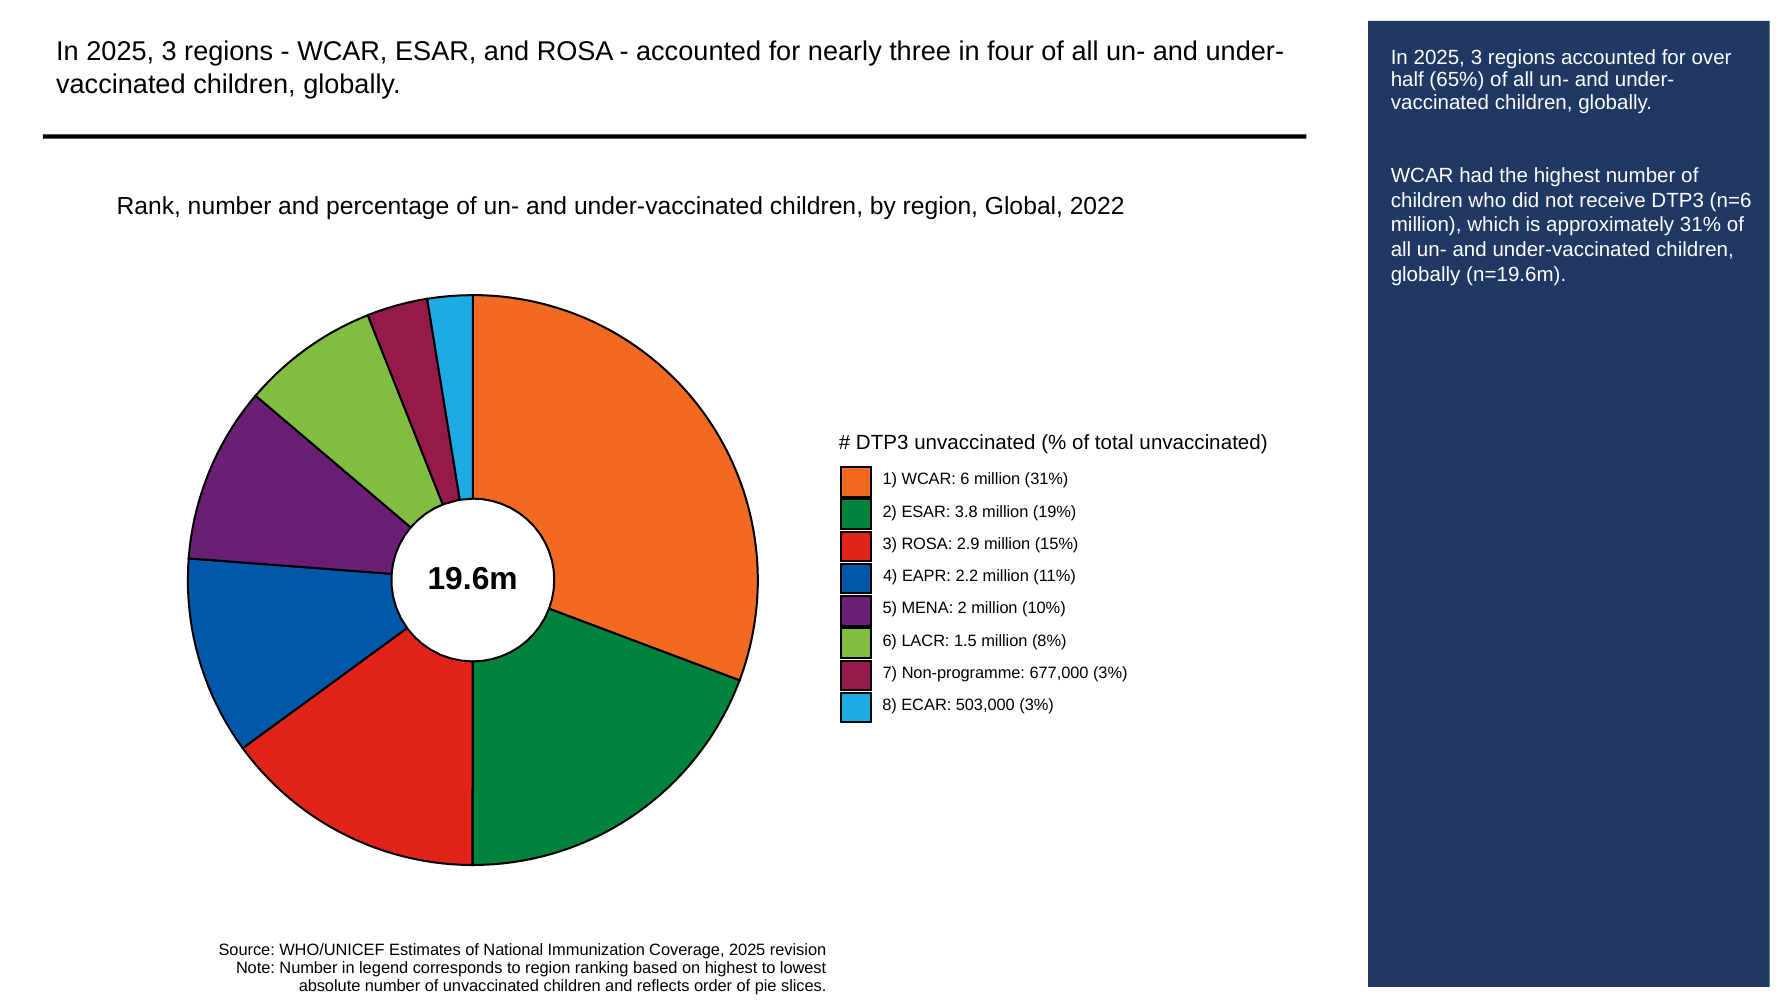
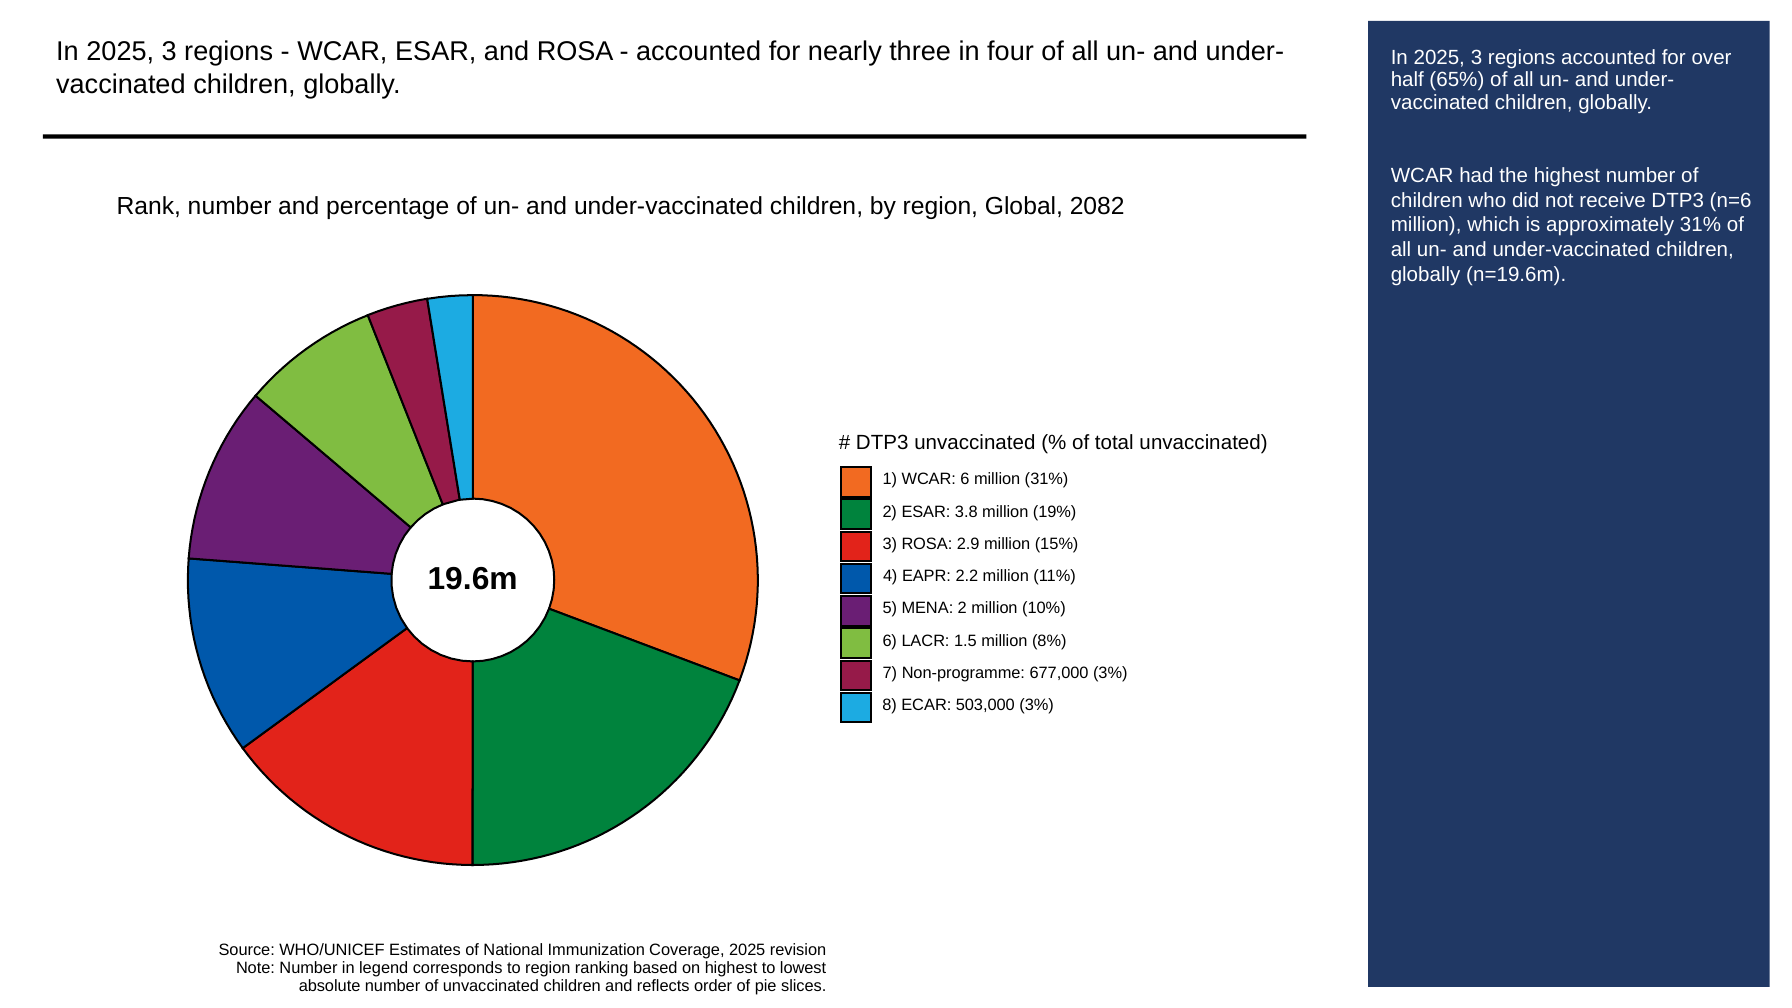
2022: 2022 -> 2082 (1097, 206)
